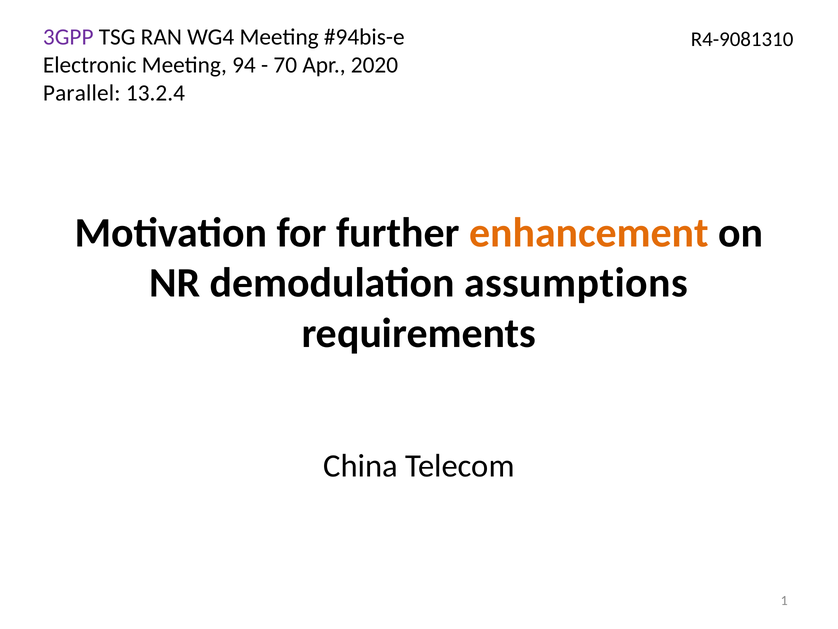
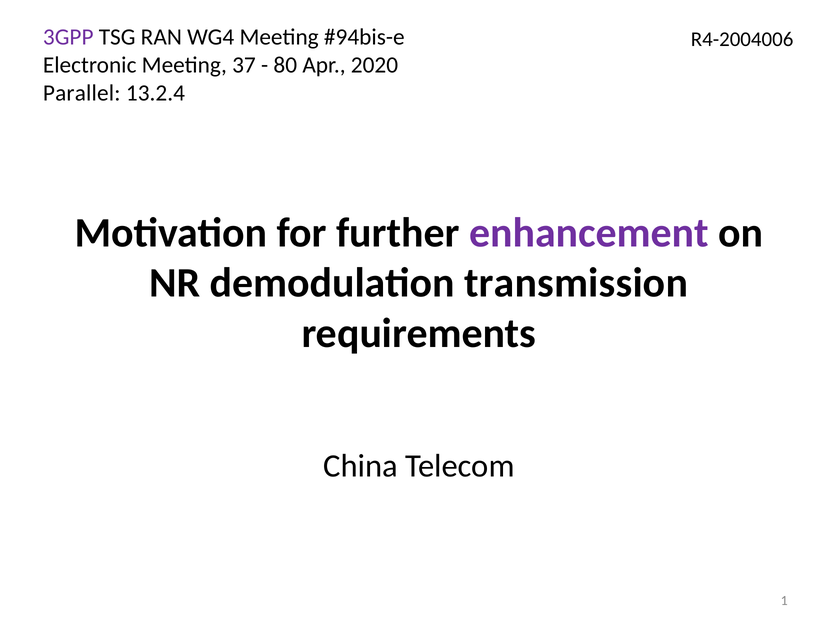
R4-9081310: R4-9081310 -> R4-2004006 (742, 39)
94: 94 -> 37 (244, 65)
70: 70 -> 80 (285, 65)
enhancement colour: orange -> purple (589, 233)
assumptions: assumptions -> transmission (576, 283)
